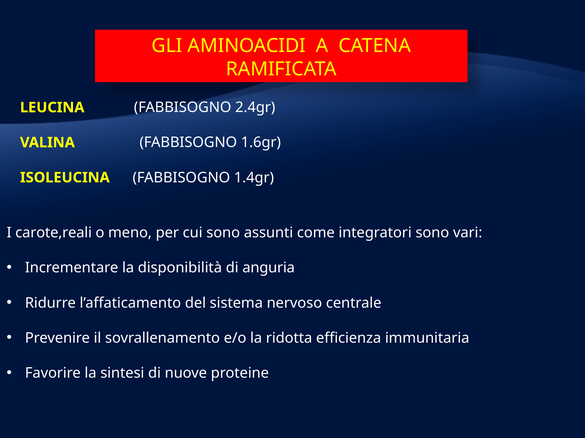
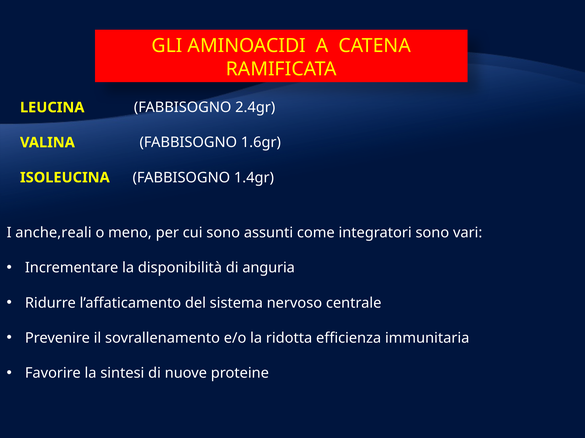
carote,reali: carote,reali -> anche,reali (54, 233)
